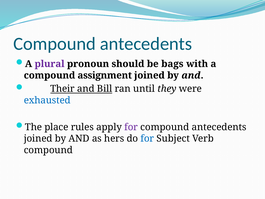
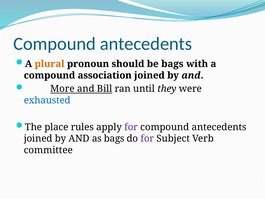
plural colour: purple -> orange (50, 64)
assignment: assignment -> association (105, 75)
Their: Their -> More (62, 89)
as hers: hers -> bags (114, 138)
for colour: blue -> purple (147, 138)
compound: compound -> committee (48, 150)
